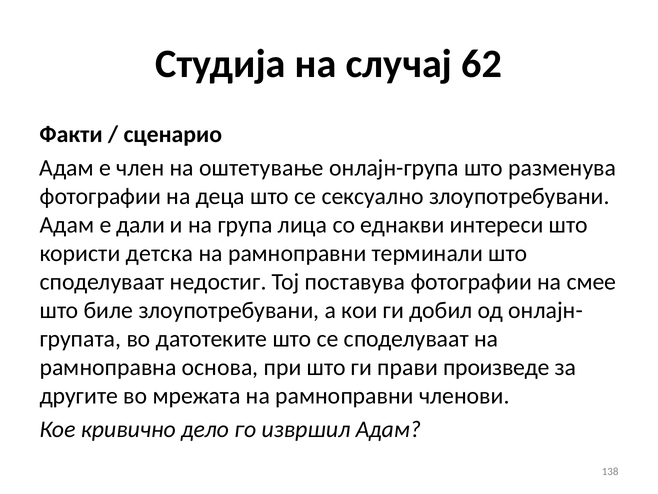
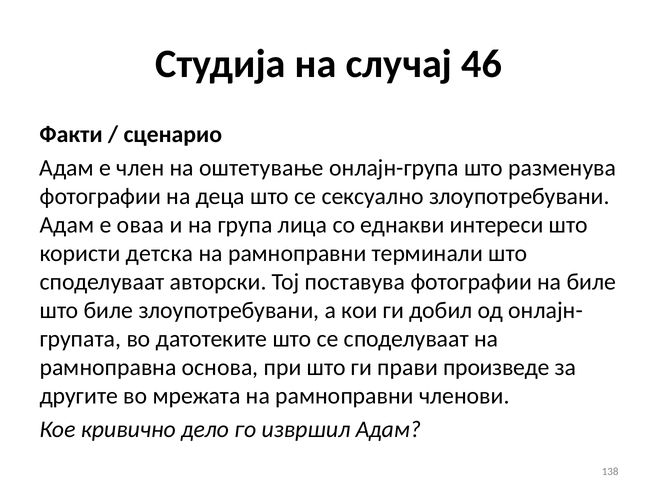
62: 62 -> 46 (482, 64)
дали: дали -> оваа (140, 225)
недостиг: недостиг -> авторски (218, 282)
на смее: смее -> биле (591, 282)
